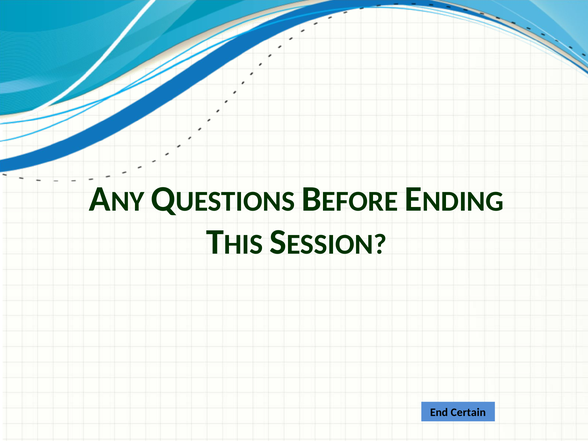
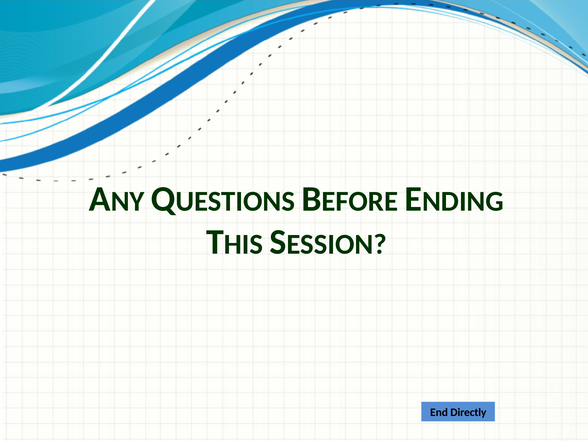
Certain: Certain -> Directly (468, 412)
